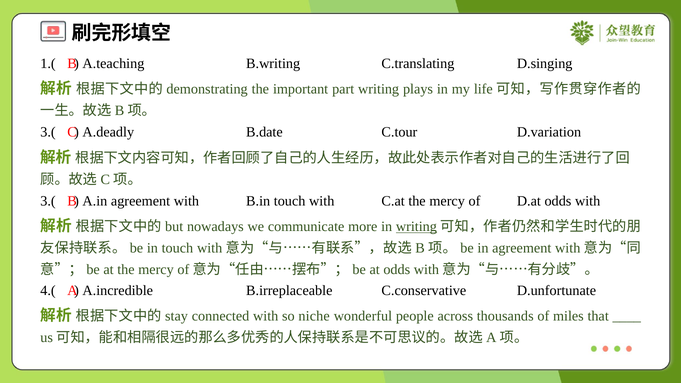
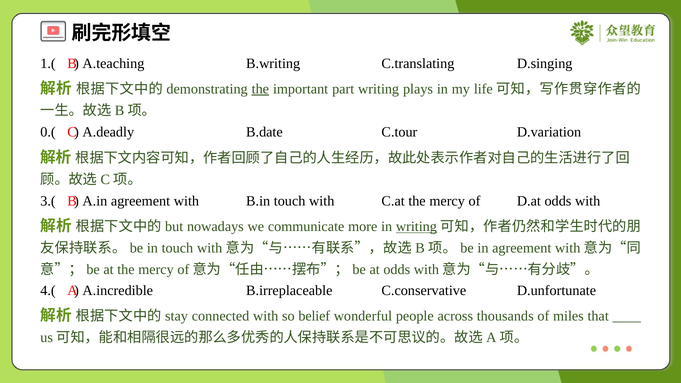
the underline: none -> present (260, 89)
3.(: 3.( -> 0.( (48, 132)
niche: niche -> belief (314, 316)
